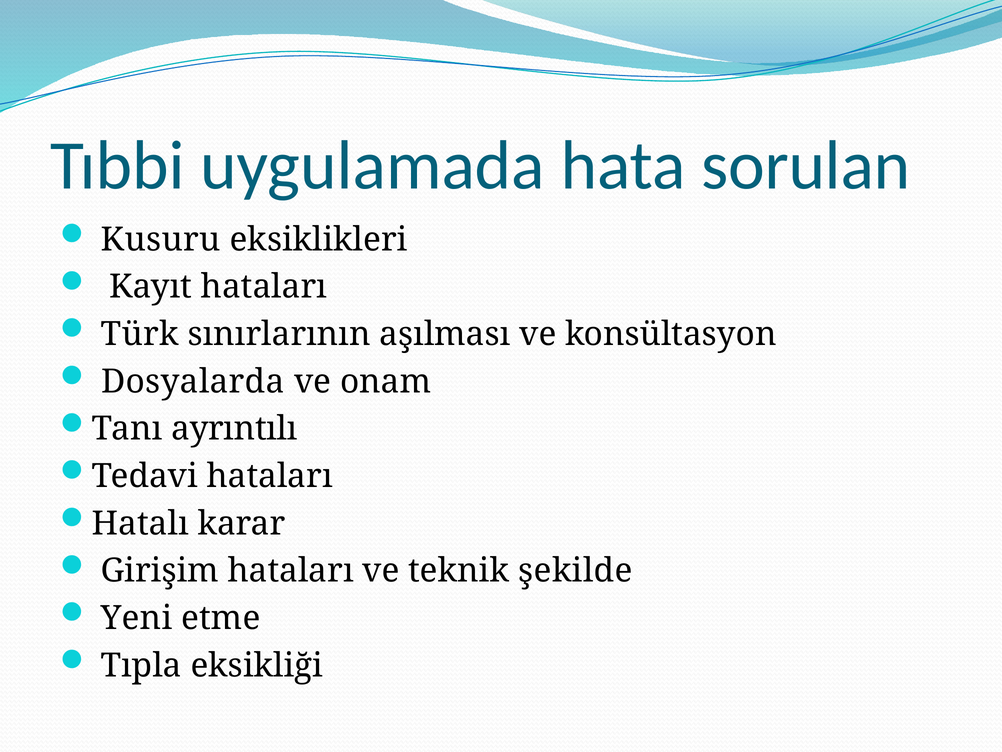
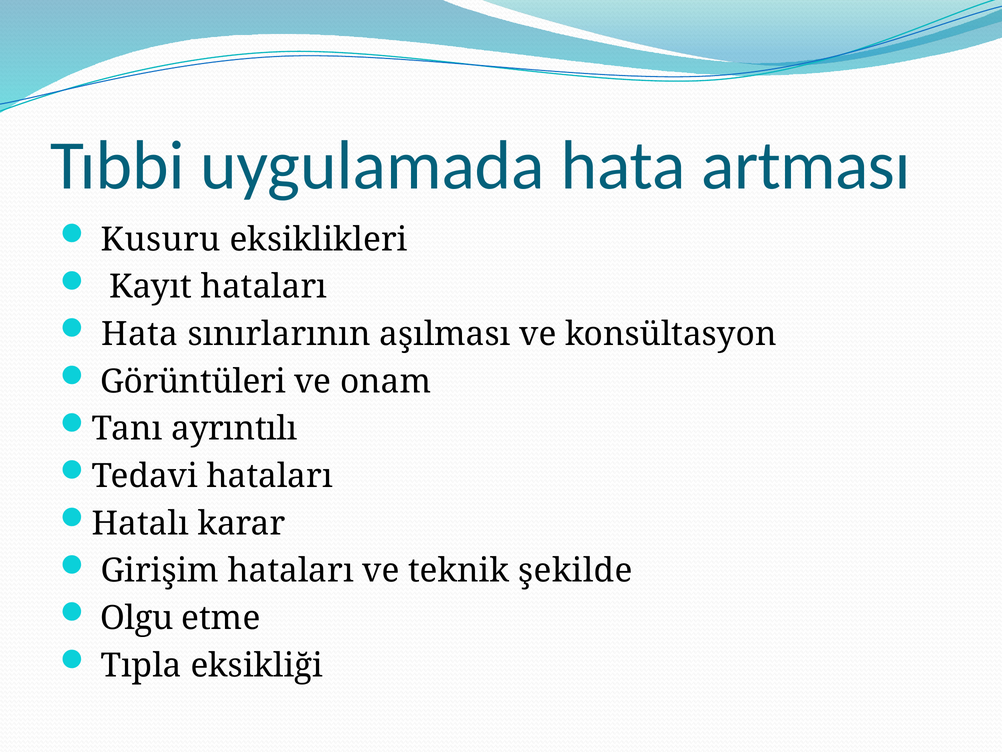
sorulan: sorulan -> artması (806, 165)
Türk: Türk -> Hata (140, 334)
Dosyalarda: Dosyalarda -> Görüntüleri (193, 381)
Yeni: Yeni -> Olgu (137, 618)
